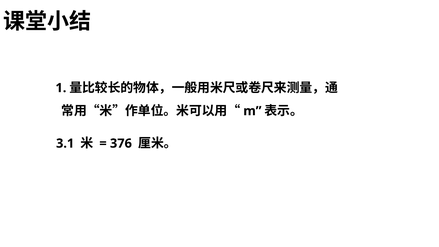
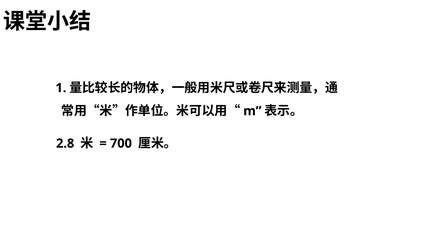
3.1: 3.1 -> 2.8 (65, 143)
376: 376 -> 700 (121, 143)
